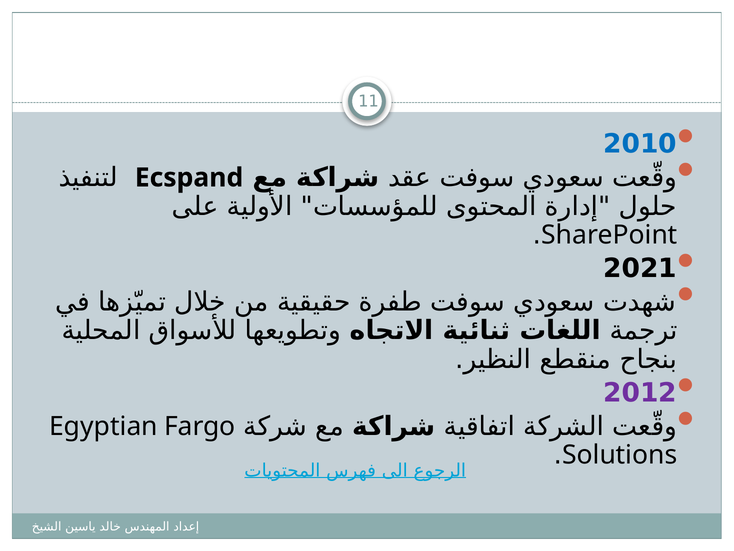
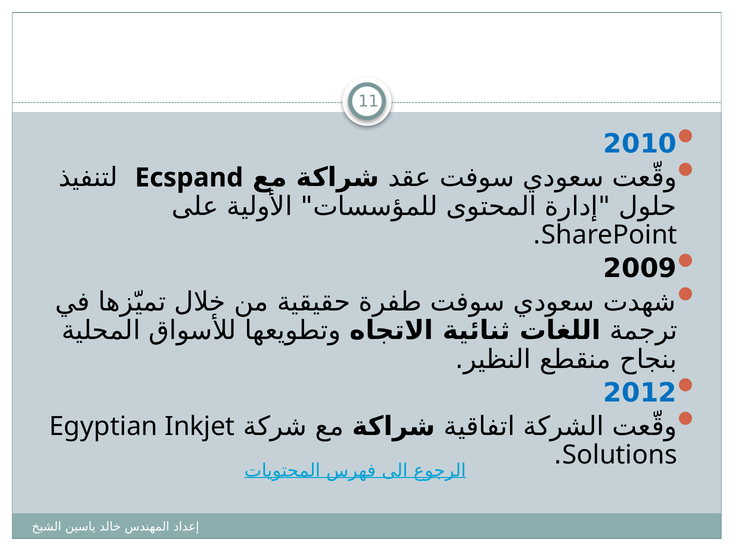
2021: 2021 -> 2009 (640, 268)
2012 colour: purple -> blue (640, 393)
Fargo: Fargo -> Inkjet (200, 426)
